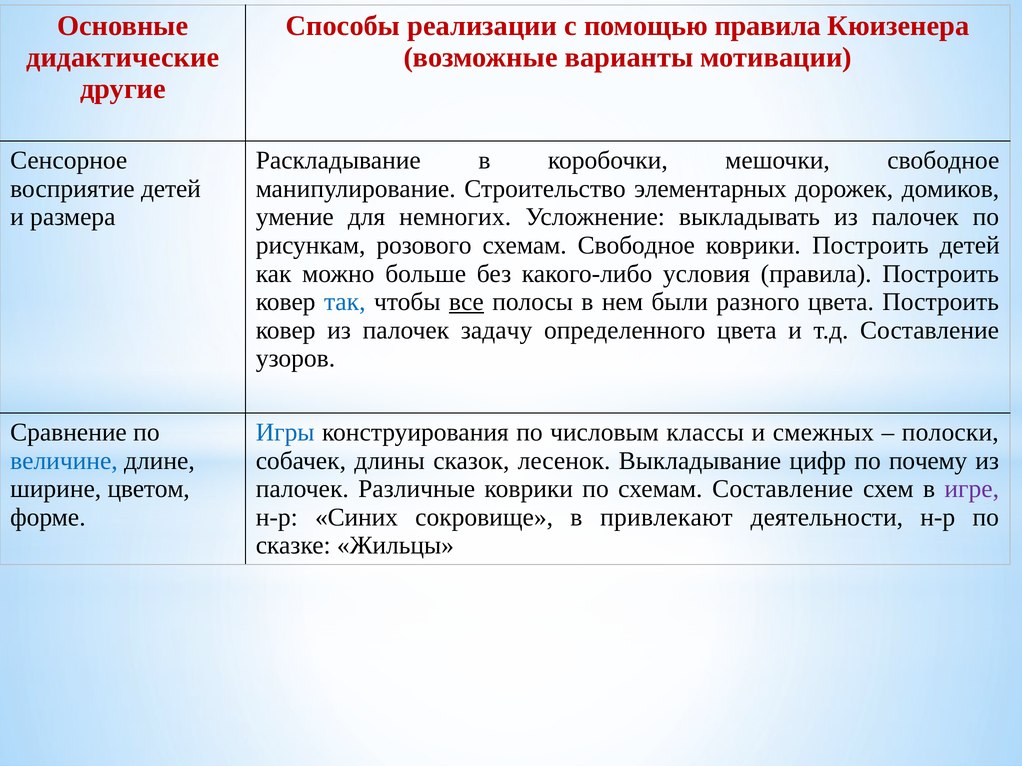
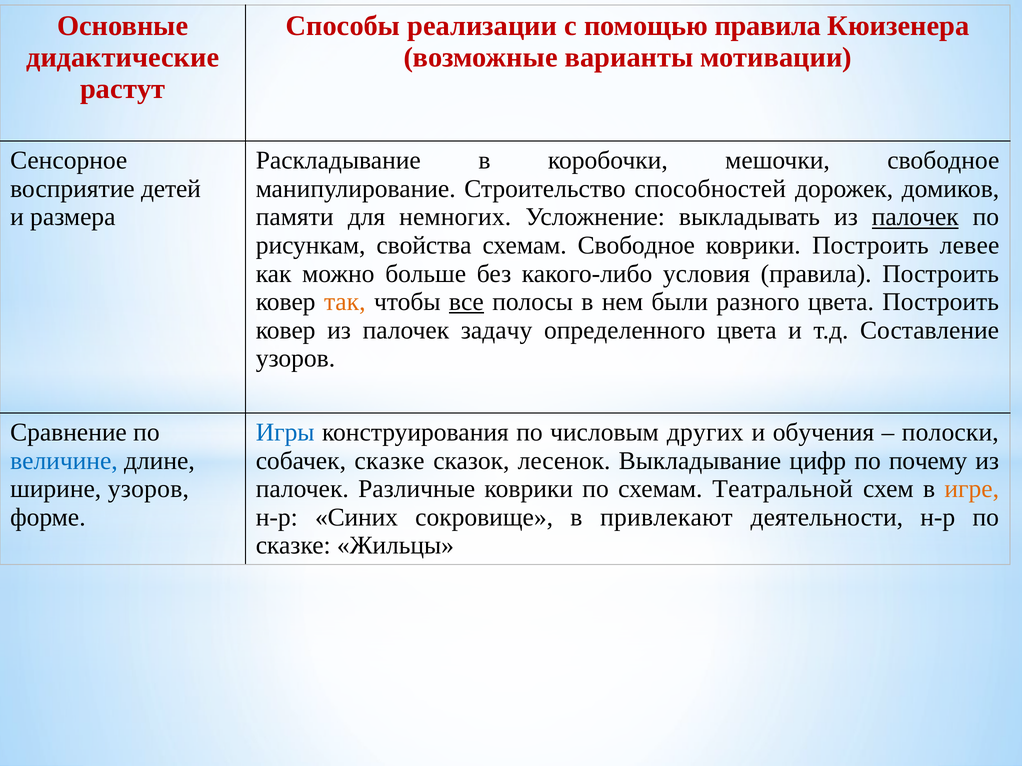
другие: другие -> растут (123, 89)
элементарных: элементарных -> способностей (710, 189)
умение: умение -> памяти (295, 217)
палочек underline: none -> present (915, 217)
розового: розового -> свойства (424, 245)
Построить детей: детей -> левее (970, 245)
так colour: blue -> orange (345, 302)
классы: классы -> других (705, 433)
смежных: смежных -> обучения (823, 433)
собачек длины: длины -> сказке (390, 461)
ширине цветом: цветом -> узоров (148, 489)
схемам Составление: Составление -> Театральной (783, 489)
игре colour: purple -> orange (972, 489)
